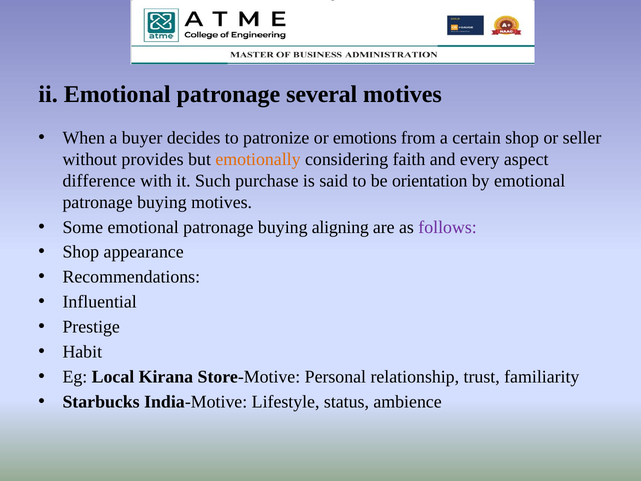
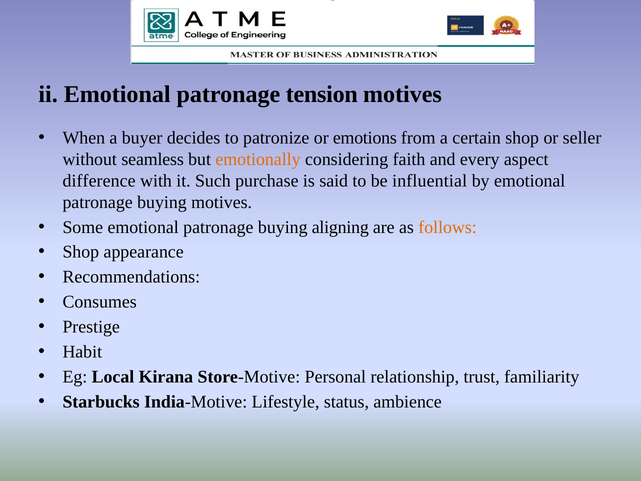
several: several -> tension (322, 94)
provides: provides -> seamless (153, 159)
orientation: orientation -> influential (430, 181)
follows colour: purple -> orange (448, 227)
Influential: Influential -> Consumes (100, 302)
